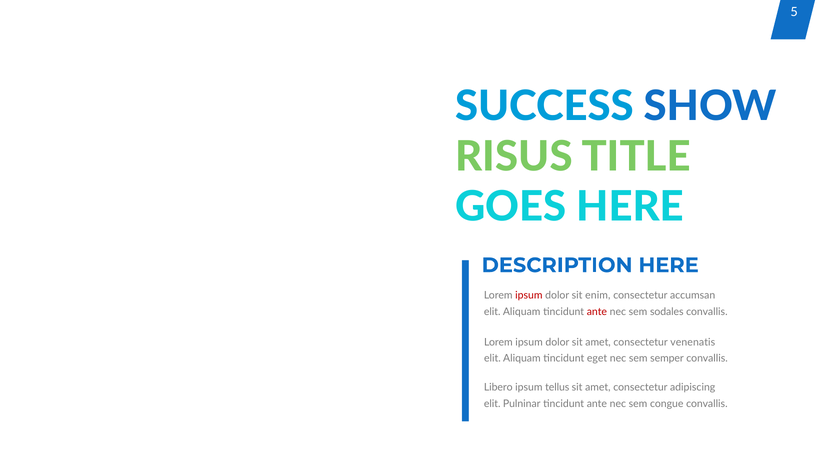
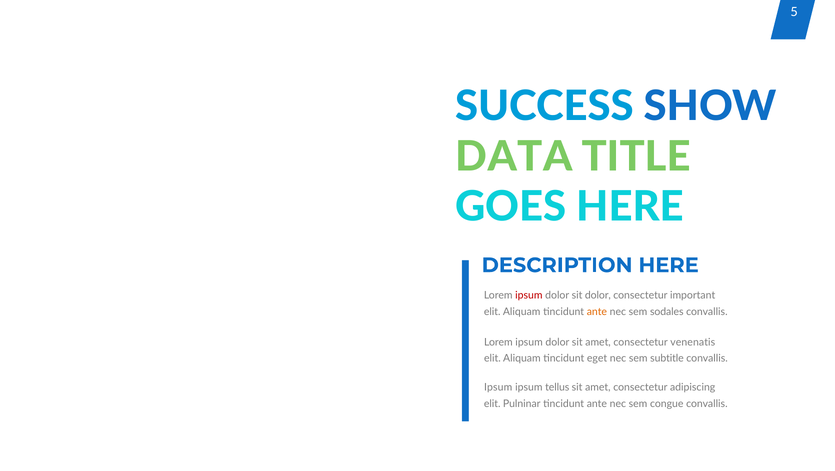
RISUS: RISUS -> DATA (514, 157)
sit enim: enim -> dolor (598, 295)
accumsan: accumsan -> important (693, 295)
ante colour: red -> orange (597, 312)
semper: semper -> subtitle (667, 358)
Libero: Libero -> Ipsum (498, 387)
